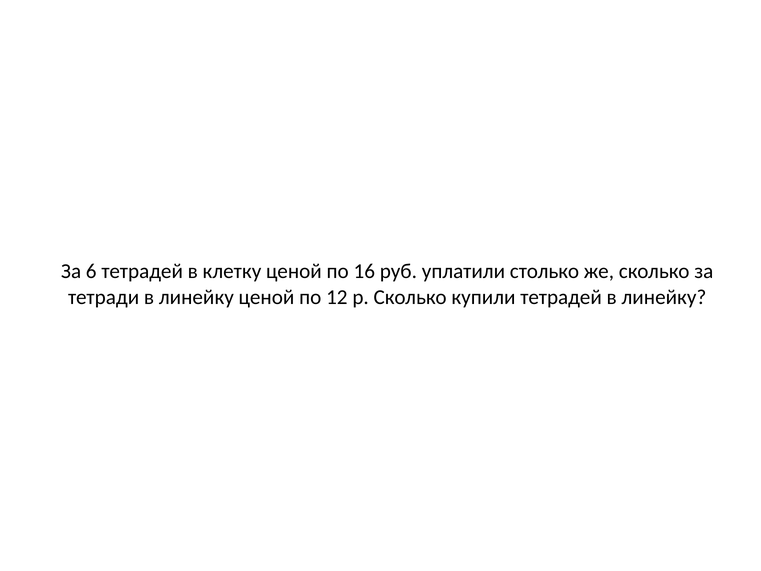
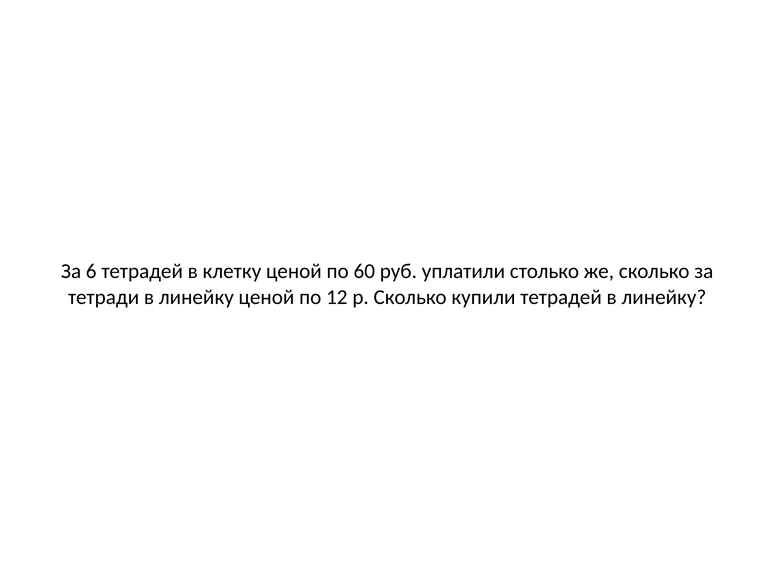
16: 16 -> 60 (364, 271)
